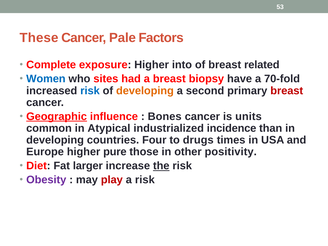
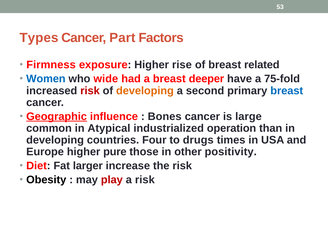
These: These -> Types (39, 38)
Pale: Pale -> Part (122, 38)
Complete: Complete -> Firmness (51, 65)
into: into -> rise (182, 65)
sites: sites -> wide (106, 79)
biopsy: biopsy -> deeper (206, 79)
70-fold: 70-fold -> 75-fold (282, 79)
risk colour: blue -> red (90, 91)
breast colour: red -> blue (287, 91)
units: units -> large (248, 116)
incidence: incidence -> operation (232, 128)
the underline: present -> none (161, 166)
Obesity colour: purple -> black (46, 180)
